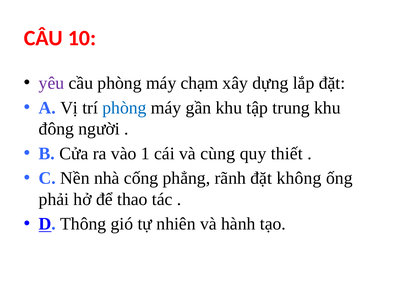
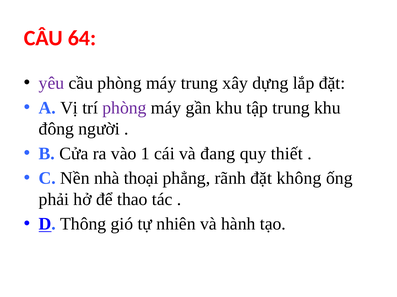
10: 10 -> 64 (82, 38)
máy chạm: chạm -> trung (199, 83)
phòng colour: blue -> purple (124, 108)
cùng: cùng -> đang (218, 154)
cống: cống -> thoại (141, 179)
